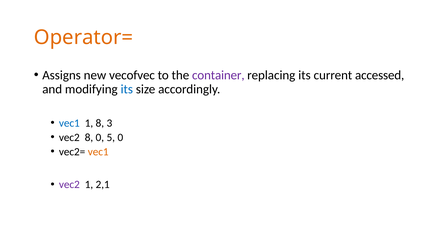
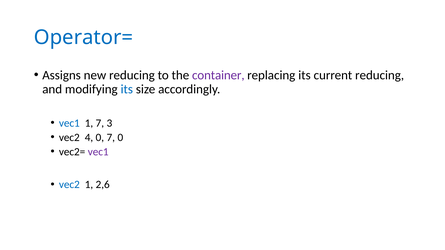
Operator= colour: orange -> blue (84, 37)
new vecofvec: vecofvec -> reducing (132, 75)
current accessed: accessed -> reducing (380, 75)
1 8: 8 -> 7 (100, 123)
vec2 8: 8 -> 4 (89, 138)
0 5: 5 -> 7 (111, 138)
vec1 colour: orange -> purple (98, 152)
vec2 colour: purple -> blue (69, 185)
2,1: 2,1 -> 2,6 (103, 185)
